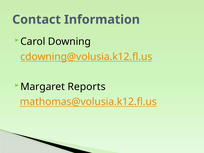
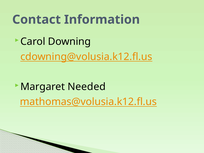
Reports: Reports -> Needed (87, 87)
